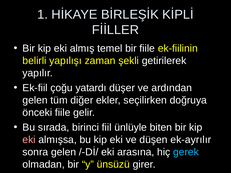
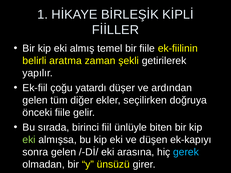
yapılışı: yapılışı -> aratma (66, 61)
eki colour: pink -> light green (29, 140)
ek-ayrılır: ek-ayrılır -> ek-kapıyı (191, 140)
